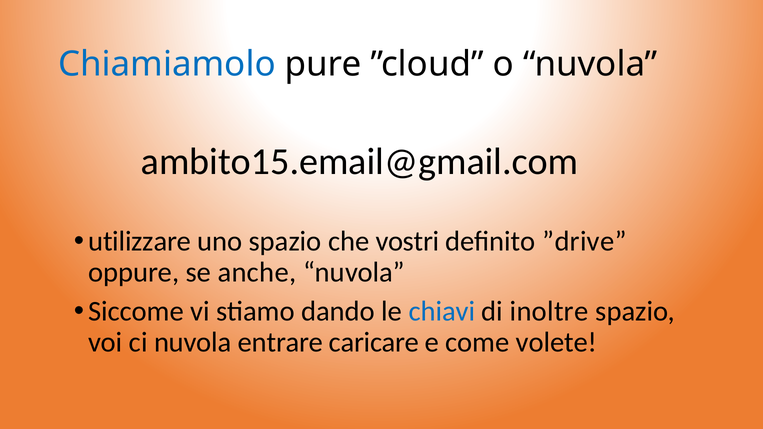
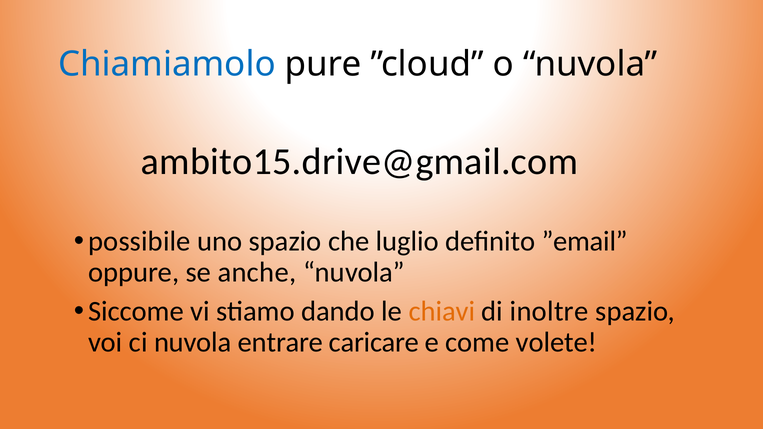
ambito15.email@gmail.com: ambito15.email@gmail.com -> ambito15.drive@gmail.com (359, 162)
utilizzare: utilizzare -> possibile (139, 242)
vostri: vostri -> luglio (407, 242)
”drive: ”drive -> ”email (585, 242)
chiavi colour: blue -> orange (442, 311)
